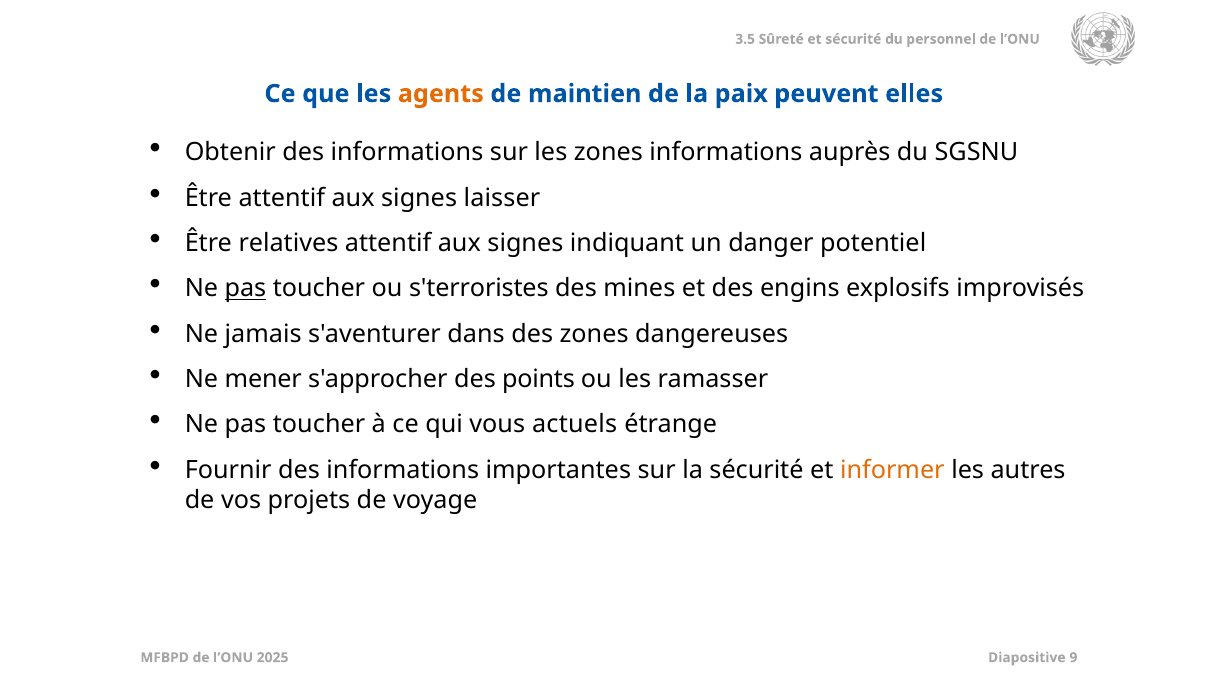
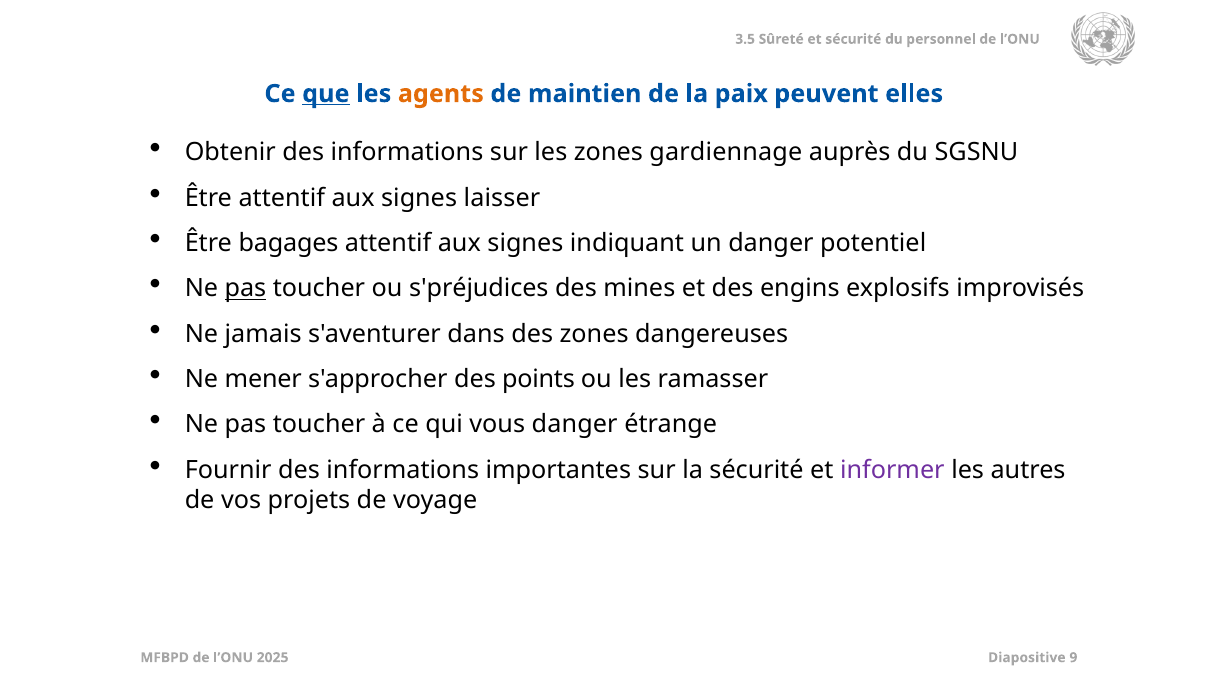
que underline: none -> present (326, 94)
zones informations: informations -> gardiennage (726, 153)
relatives: relatives -> bagages (289, 243)
s'terroristes: s'terroristes -> s'préjudices (479, 289)
vous actuels: actuels -> danger (575, 425)
informer colour: orange -> purple (892, 470)
